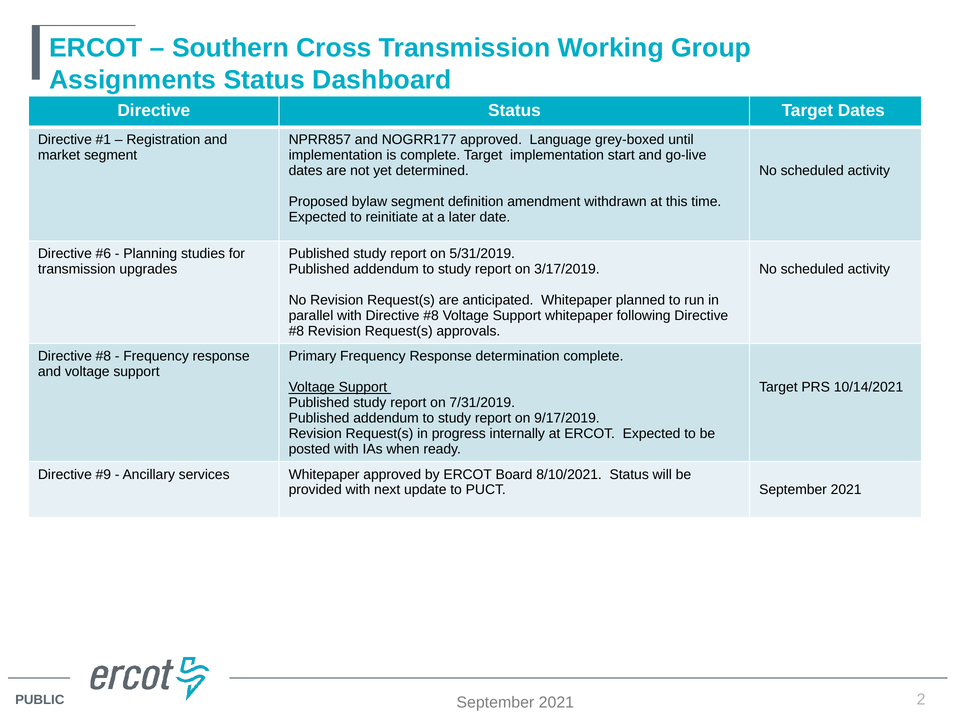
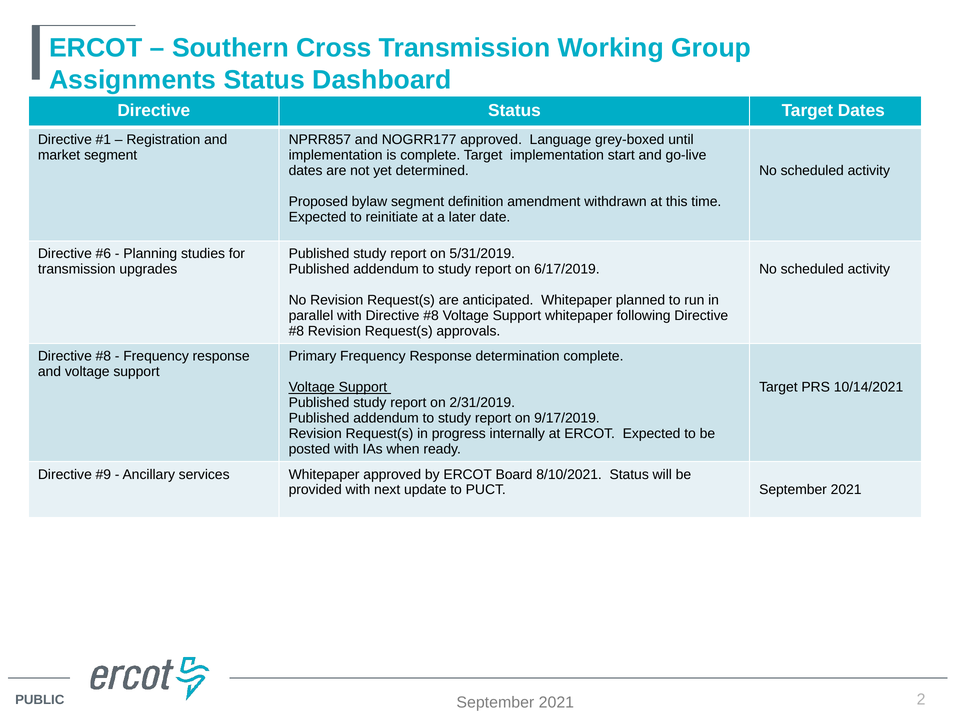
3/17/2019: 3/17/2019 -> 6/17/2019 (567, 269)
7/31/2019: 7/31/2019 -> 2/31/2019 (482, 403)
